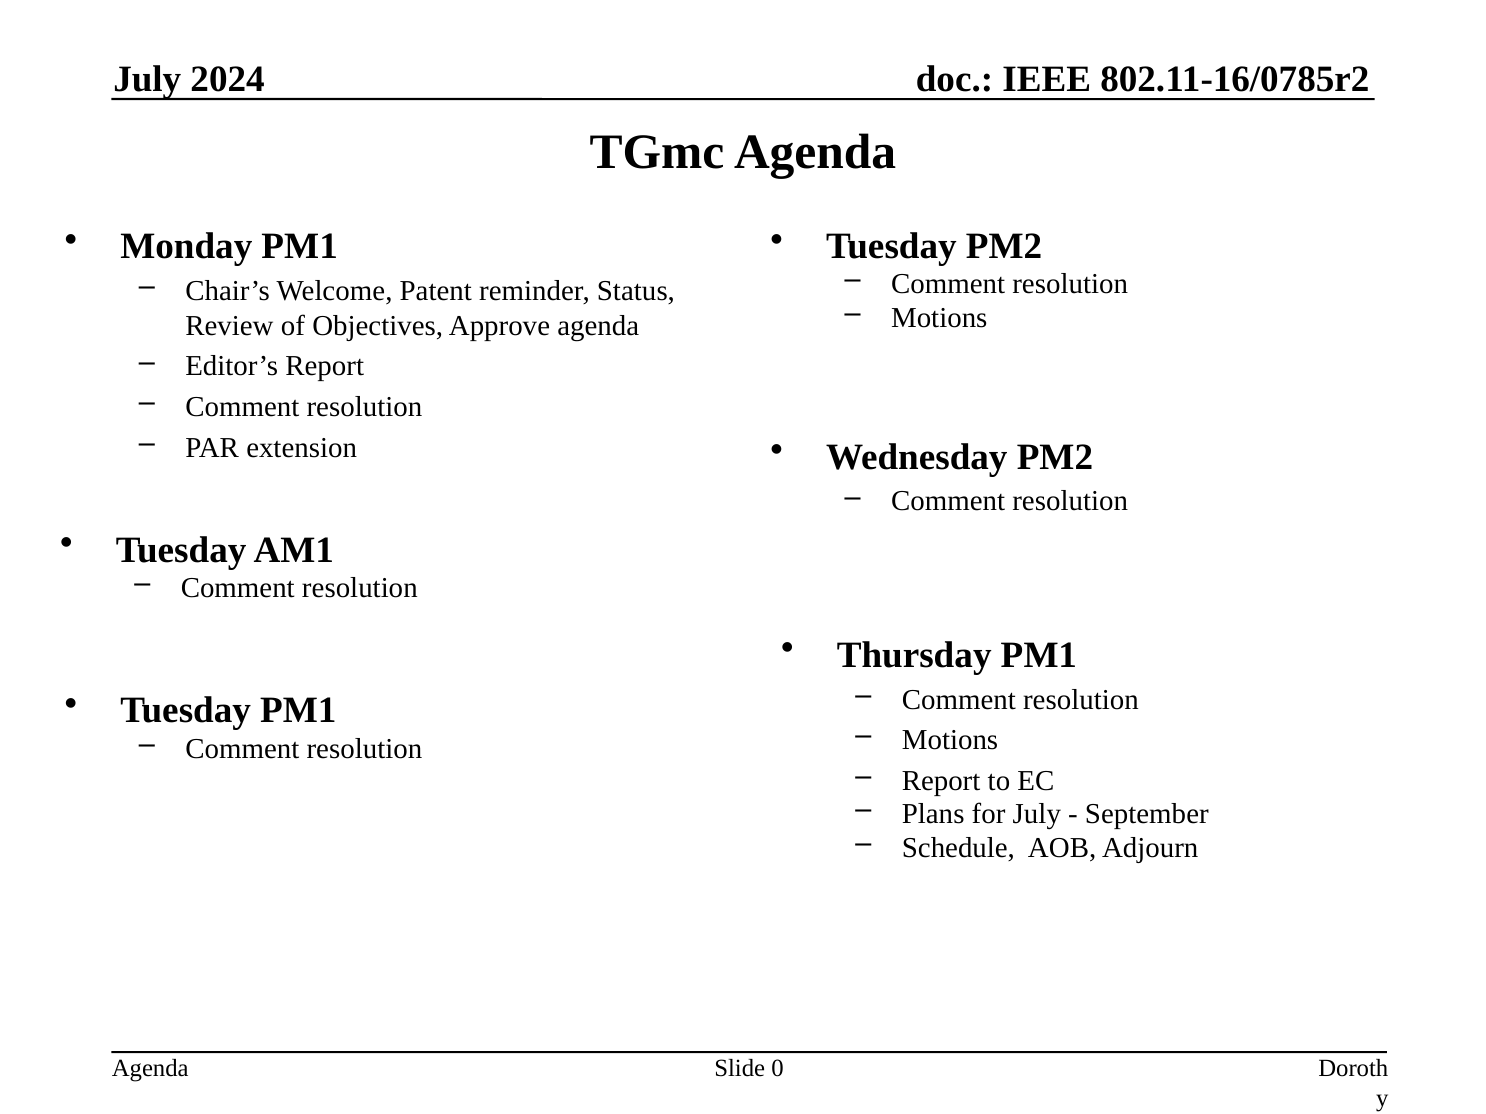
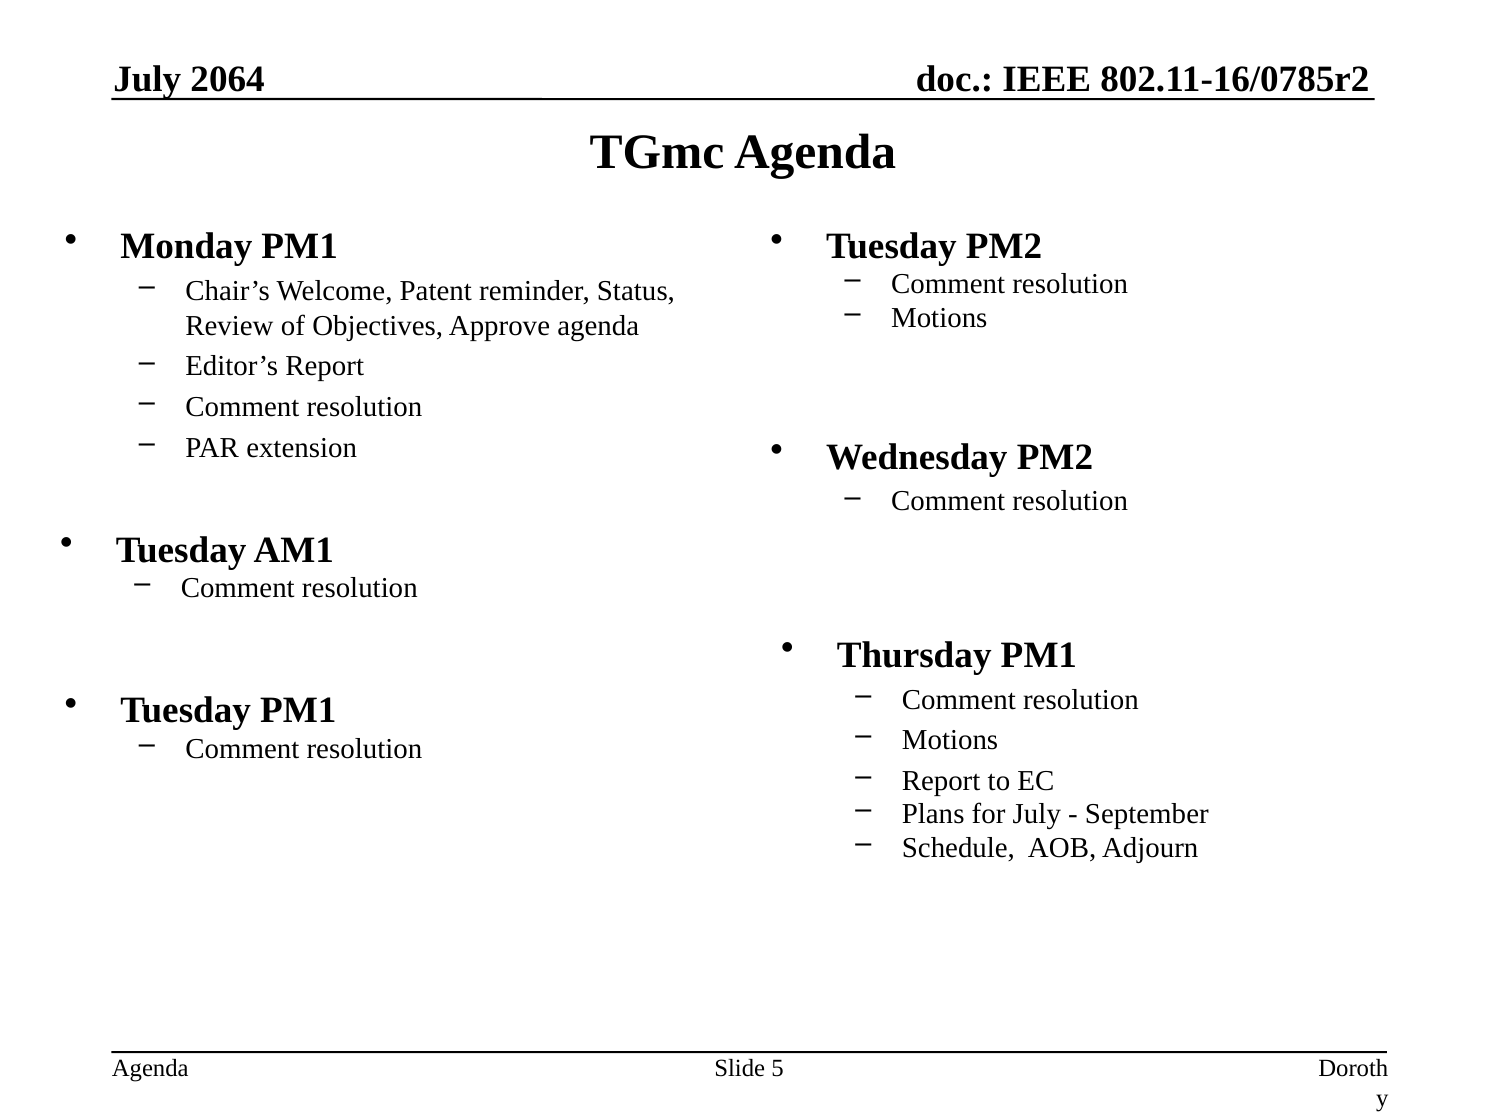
2024: 2024 -> 2064 (228, 79)
0: 0 -> 5 (778, 1069)
